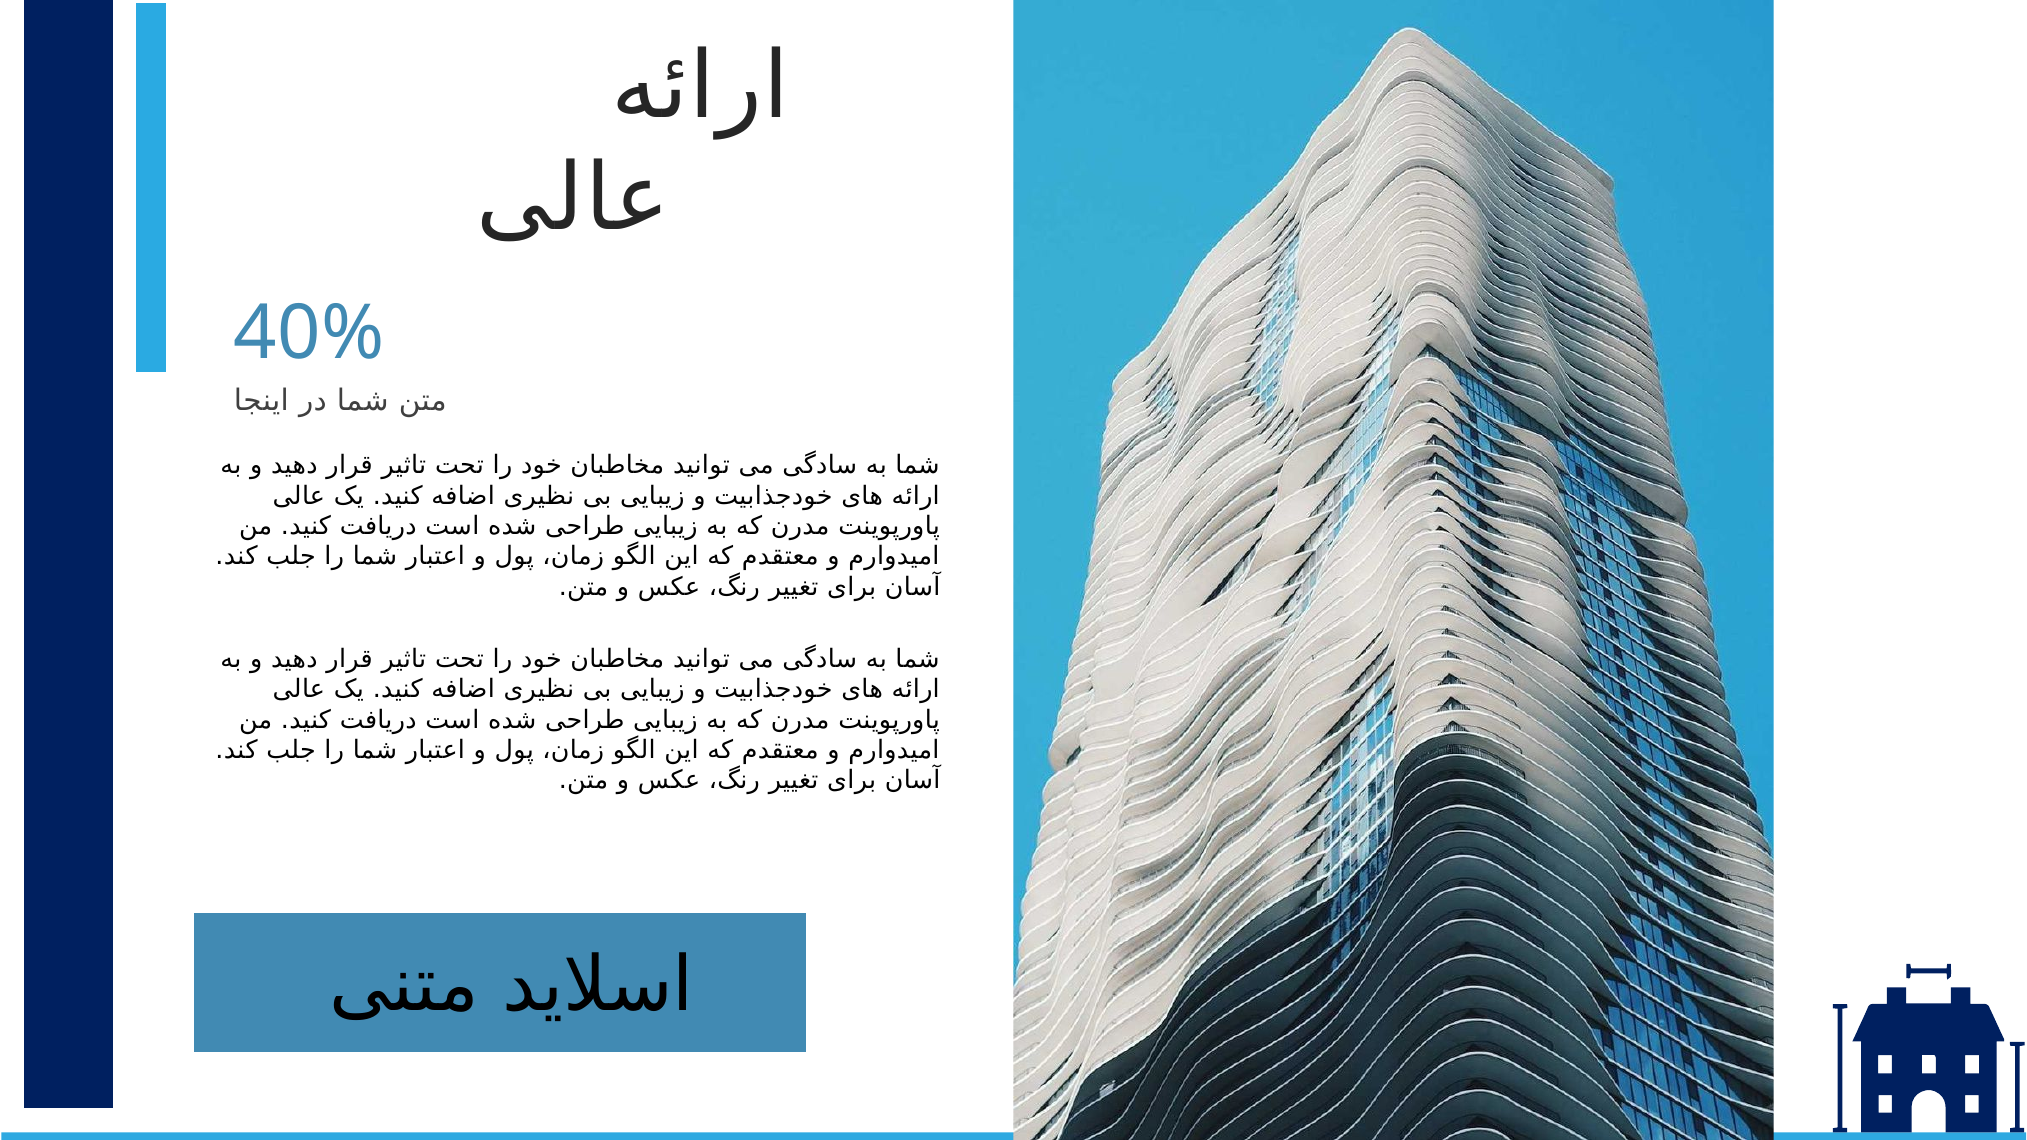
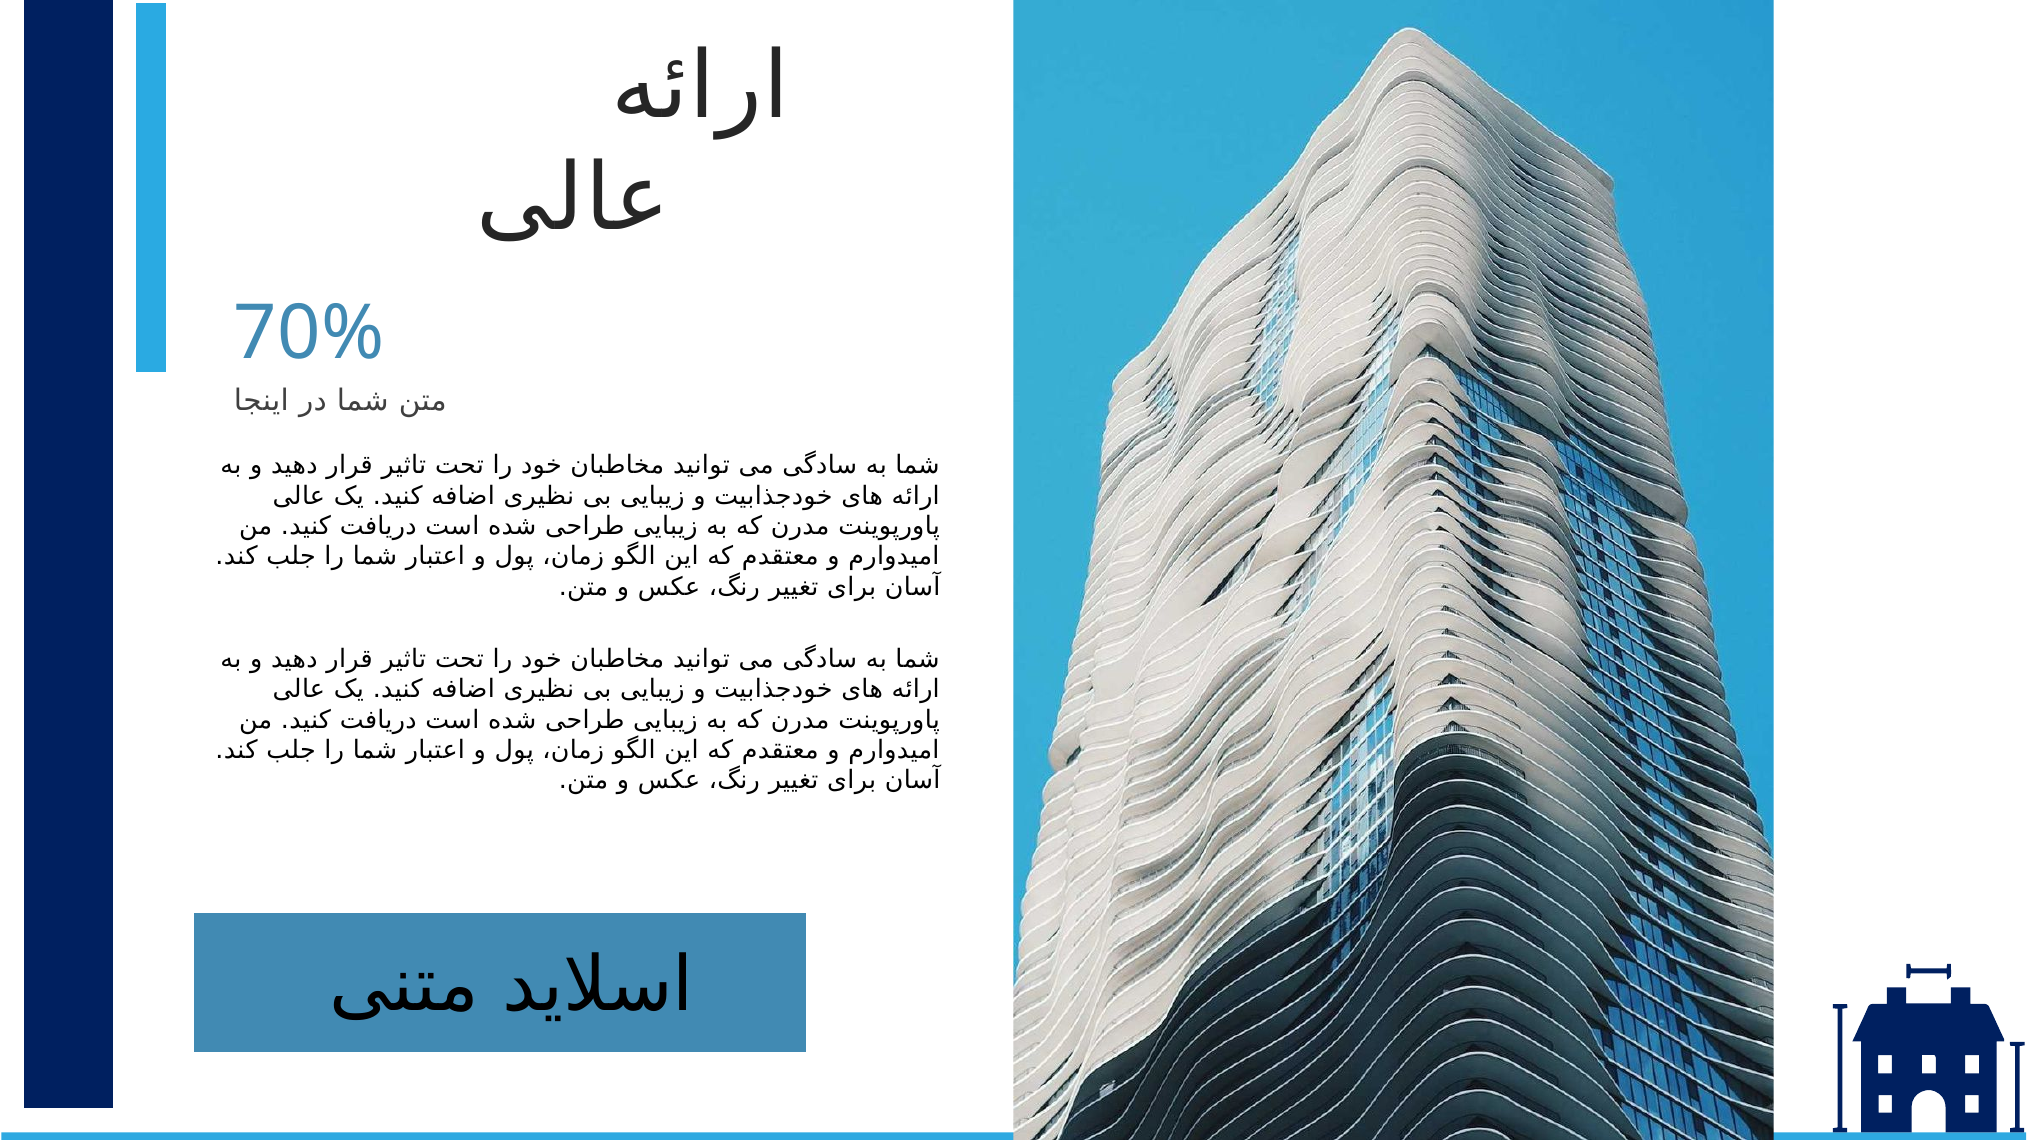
40%: 40% -> 70% (309, 334)
